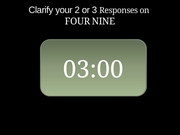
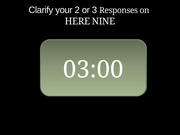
FOUR: FOUR -> HERE (77, 21)
